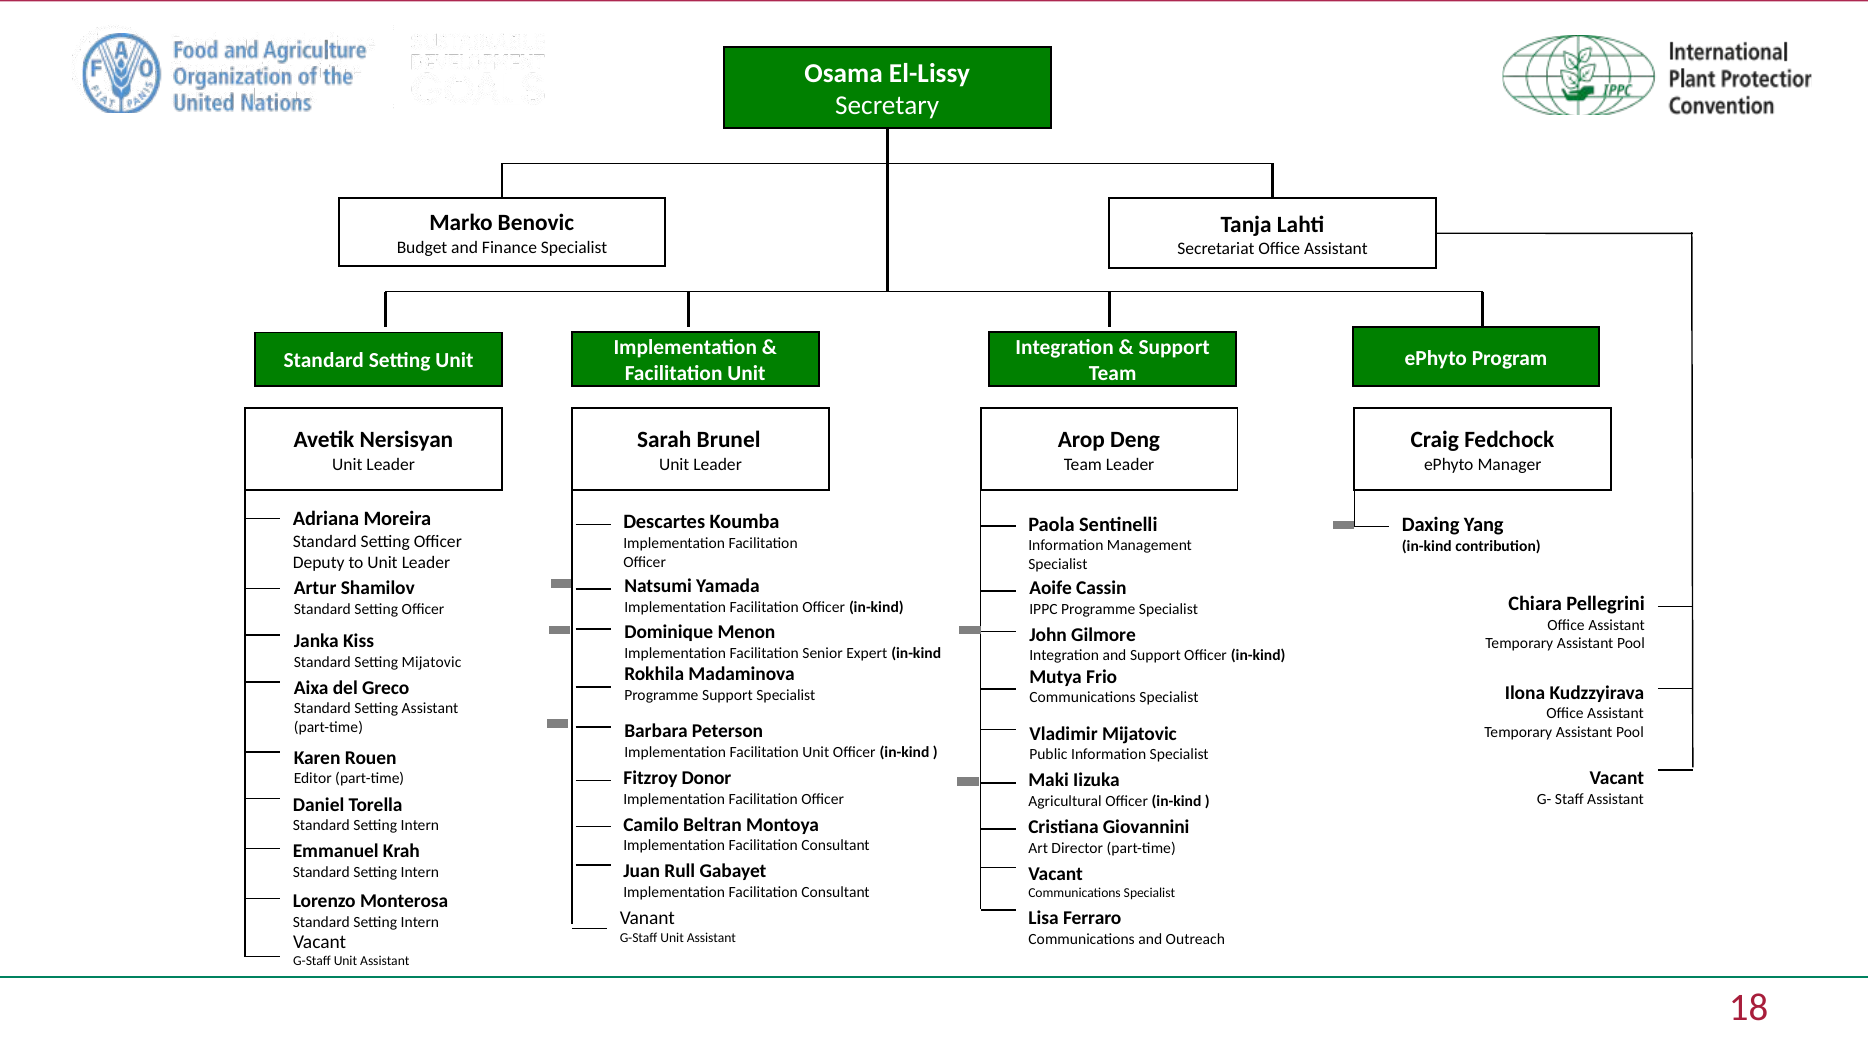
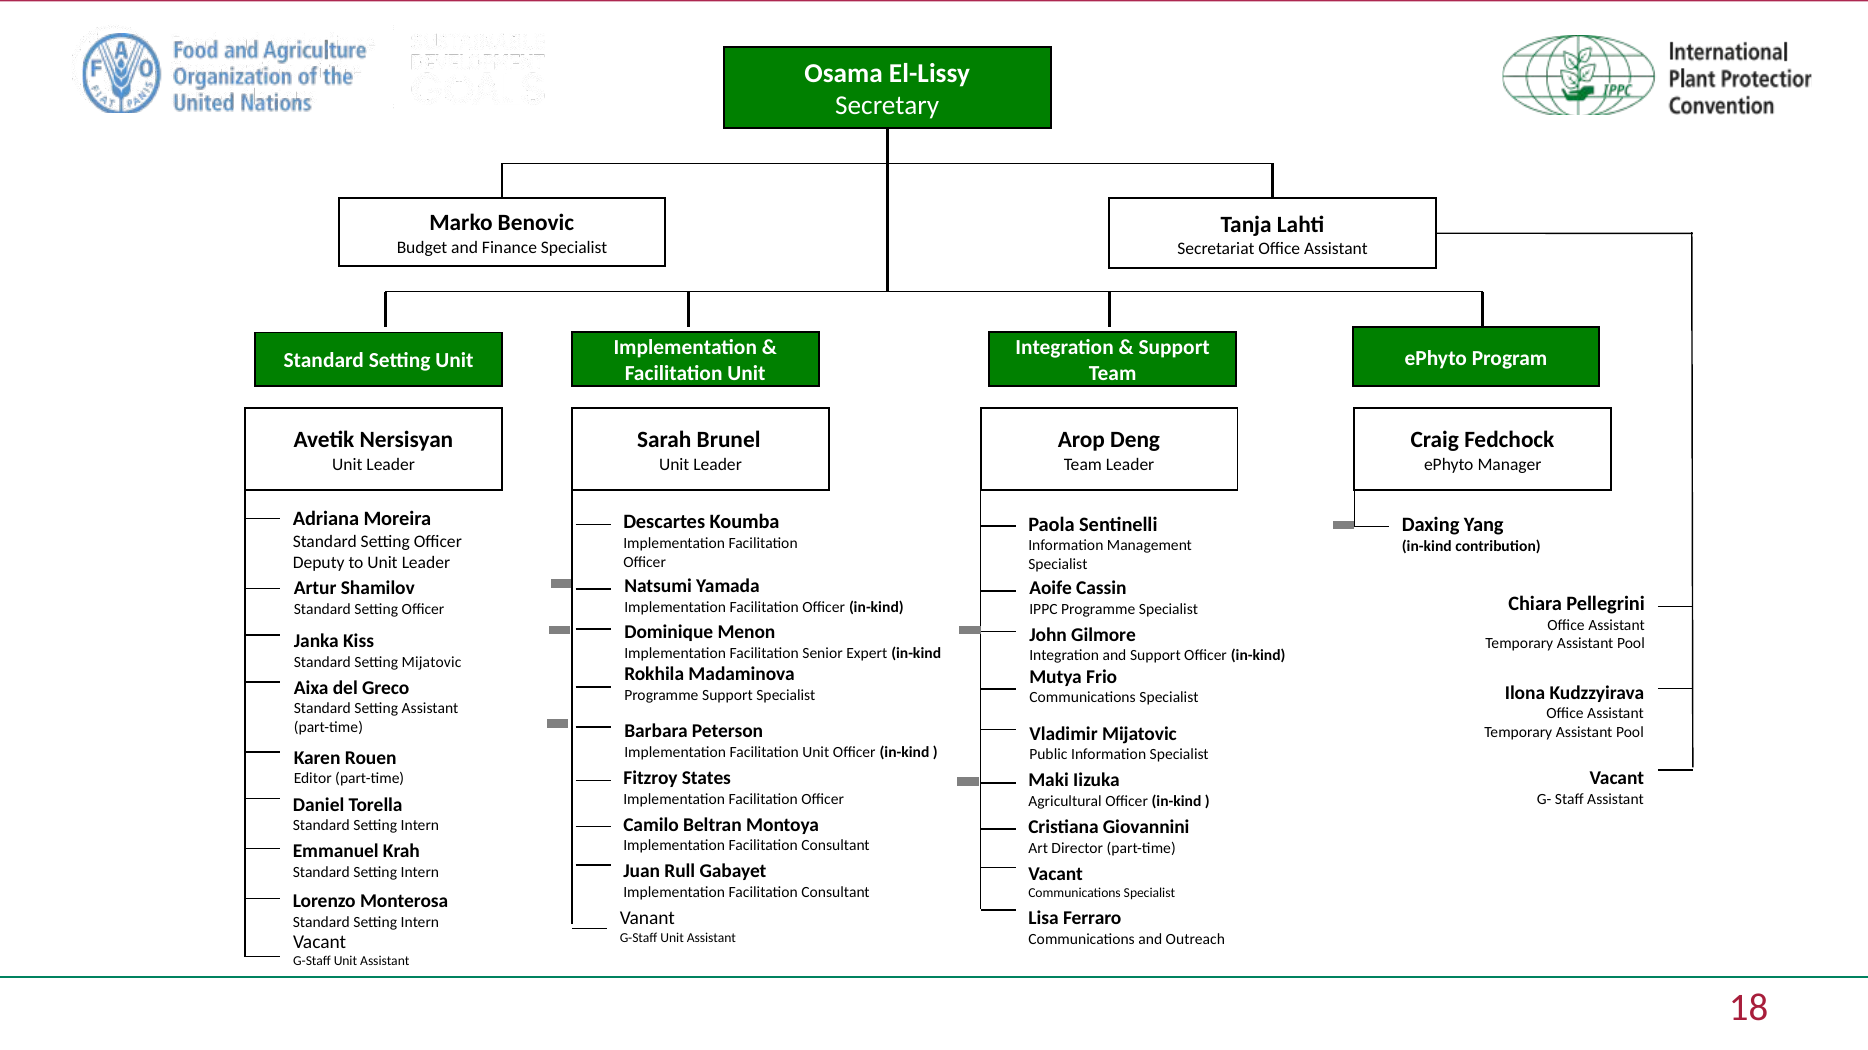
Donor: Donor -> States (706, 779)
